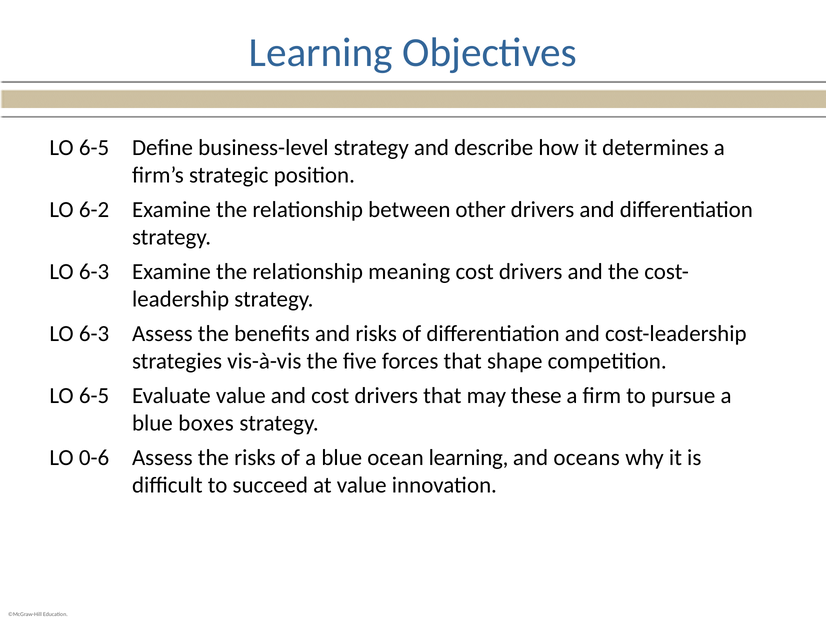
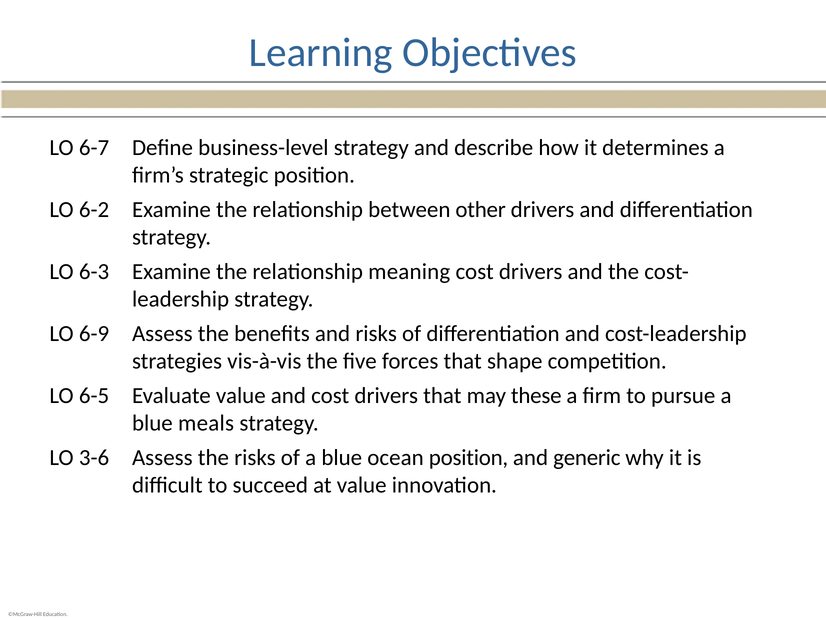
6-5: 6-5 -> 6-7 (94, 148)
6-3: 6-3 -> 6-9 (94, 333)
boxes: boxes -> meals (206, 423)
0-6: 0-6 -> 3-6 (94, 457)
ocean learning: learning -> position (469, 457)
oceans: oceans -> generic (587, 457)
